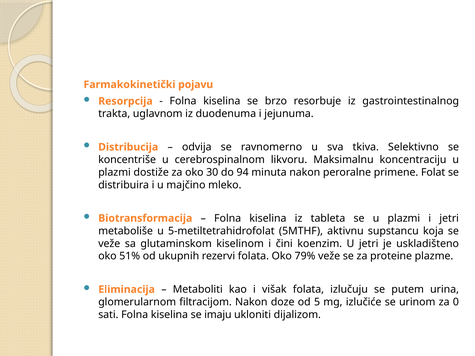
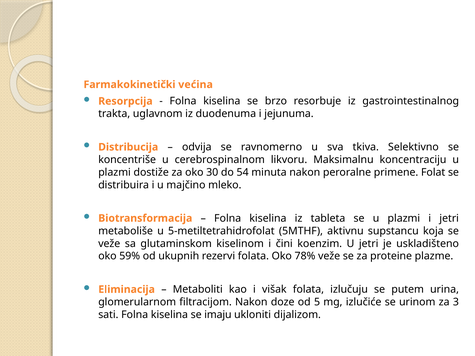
pojavu: pojavu -> većina (196, 85)
94: 94 -> 54 (243, 172)
51%: 51% -> 59% (130, 256)
79%: 79% -> 78% (305, 256)
0: 0 -> 3 (456, 302)
